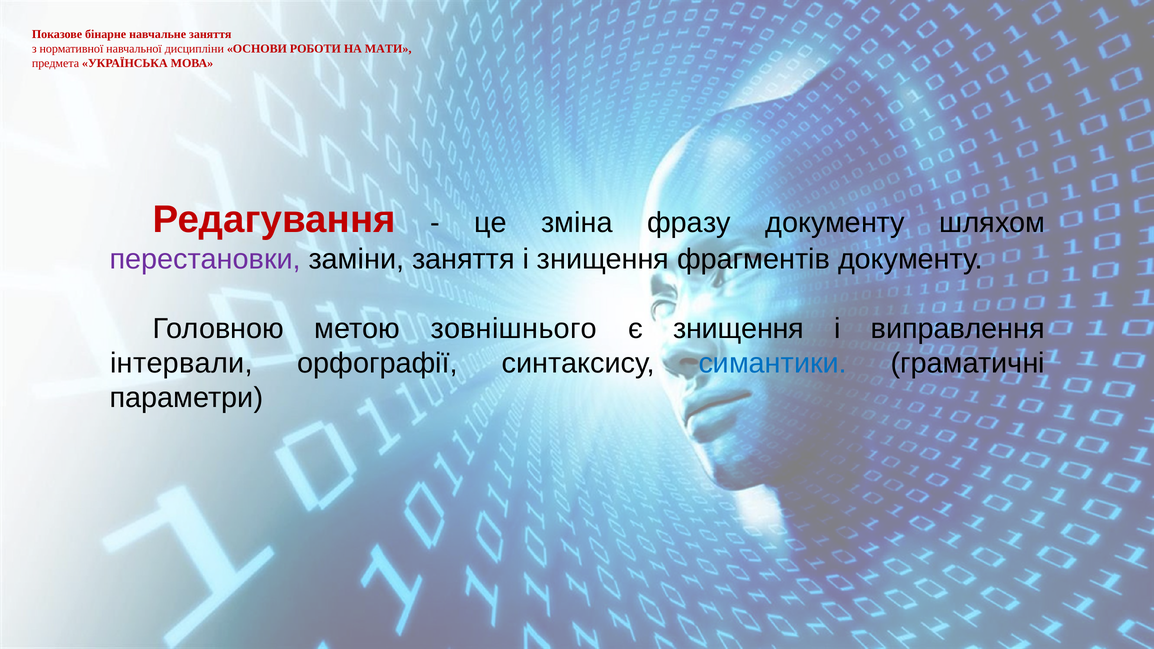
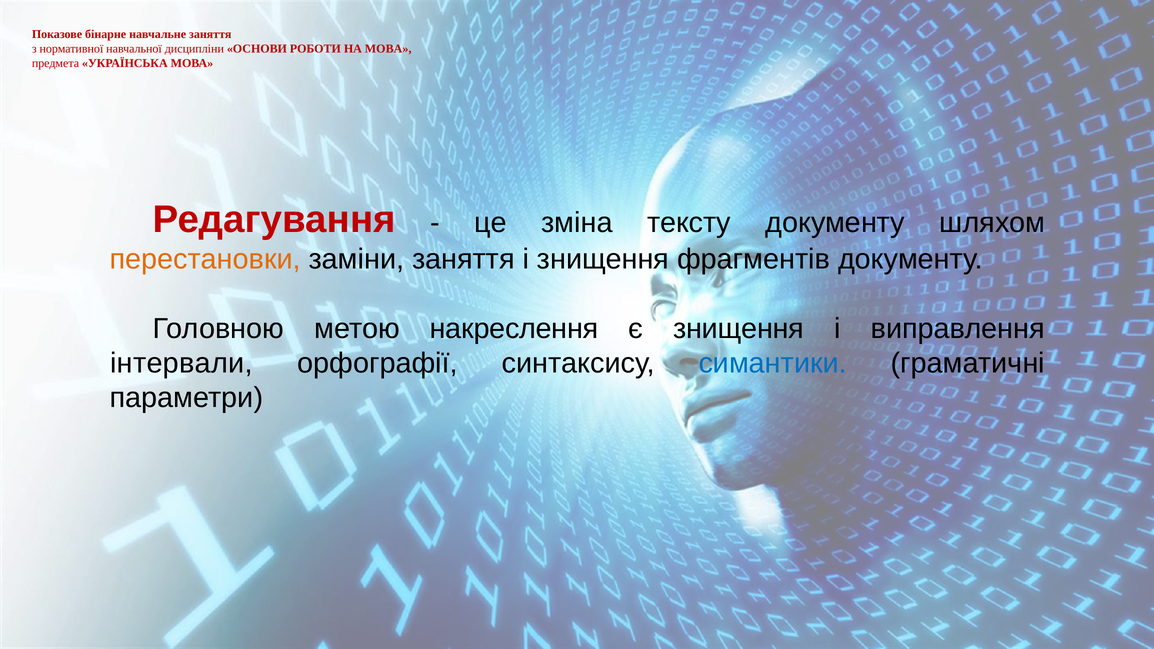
НА МАТИ: МАТИ -> МОВА (388, 49)
фразу: фразу -> тексту (689, 223)
перестановки colour: purple -> orange (205, 259)
зовнішнього: зовнішнього -> накреслення (514, 329)
